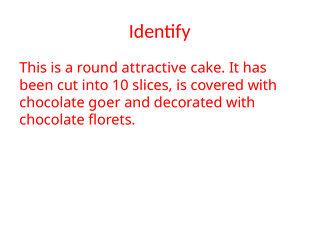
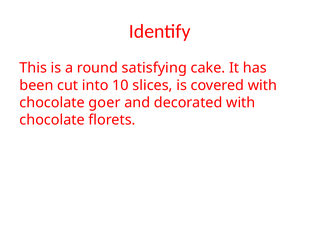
attractive: attractive -> satisfying (154, 68)
